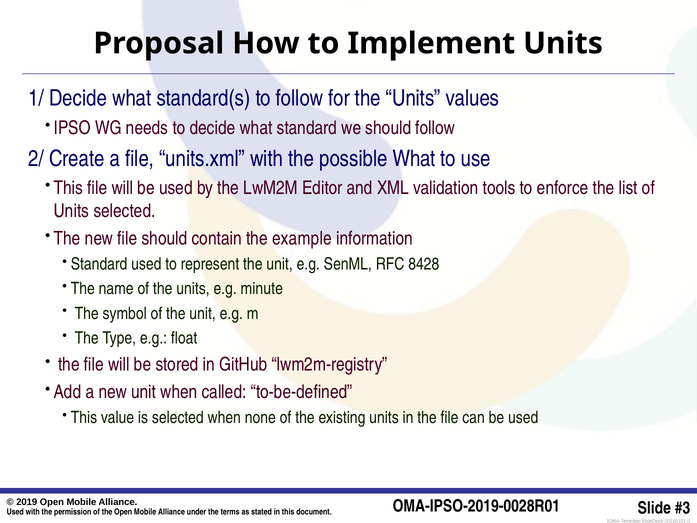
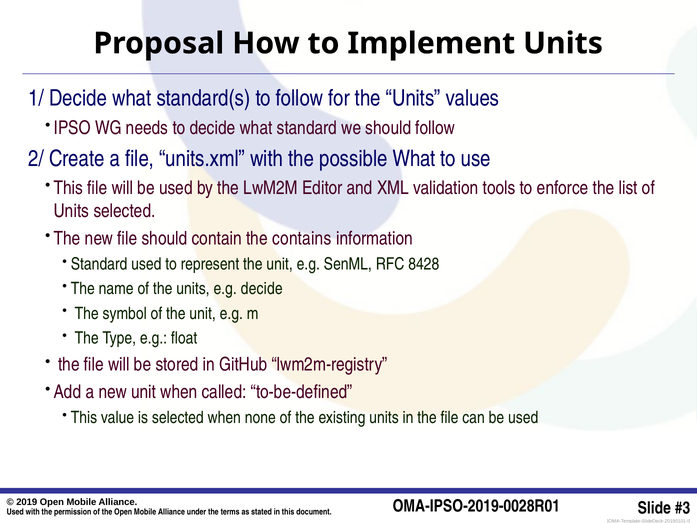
example: example -> contains (302, 238)
e.g minute: minute -> decide (262, 289)
